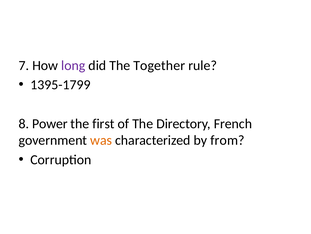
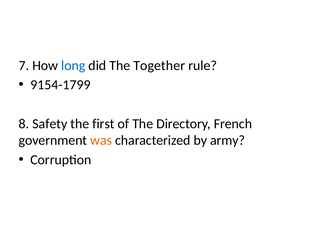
long colour: purple -> blue (73, 65)
1395-1799: 1395-1799 -> 9154-1799 (60, 85)
Power: Power -> Safety (50, 123)
from: from -> army (228, 140)
